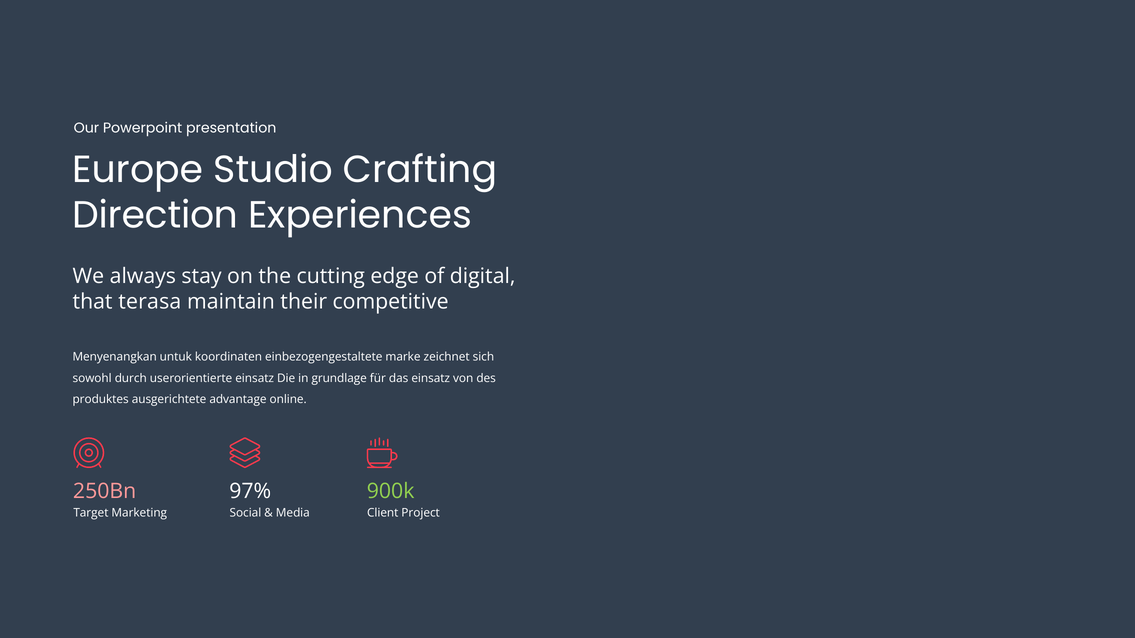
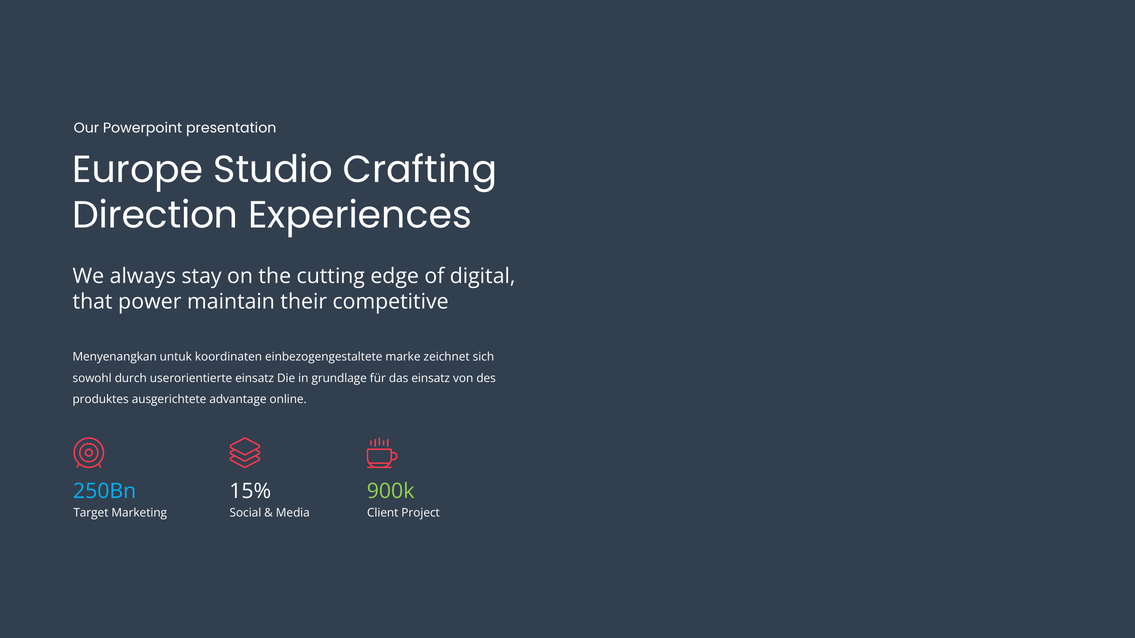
terasa: terasa -> power (150, 302)
250Bn colour: pink -> light blue (105, 492)
97%: 97% -> 15% (250, 492)
